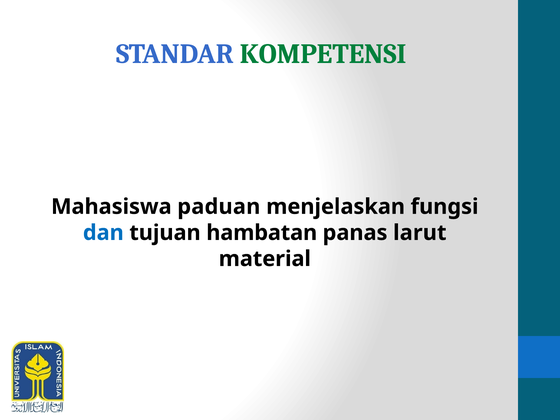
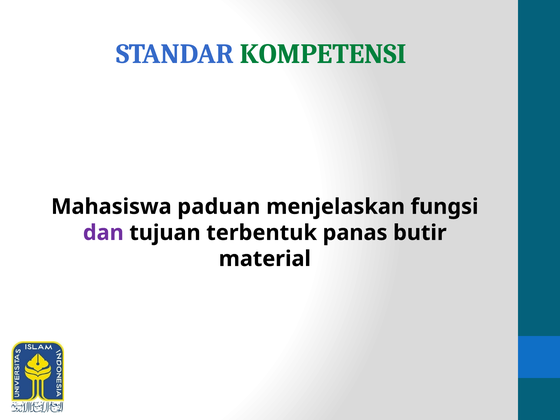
dan colour: blue -> purple (103, 233)
hambatan: hambatan -> terbentuk (262, 233)
larut: larut -> butir (420, 233)
